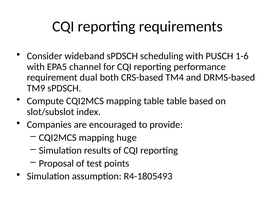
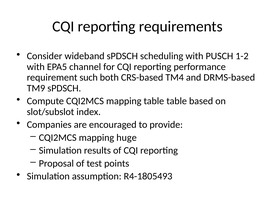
1-6: 1-6 -> 1-2 (242, 56)
dual: dual -> such (89, 78)
